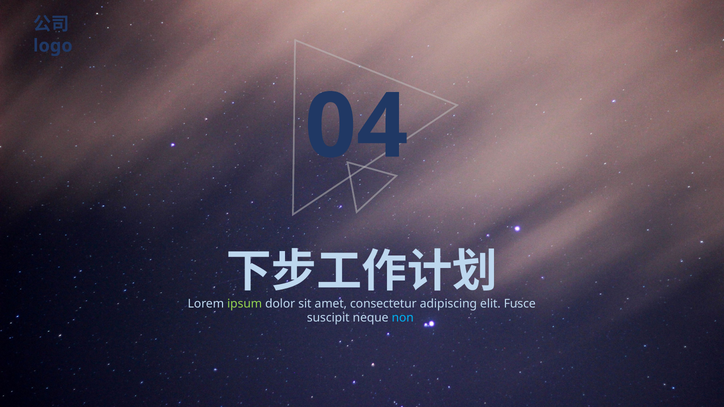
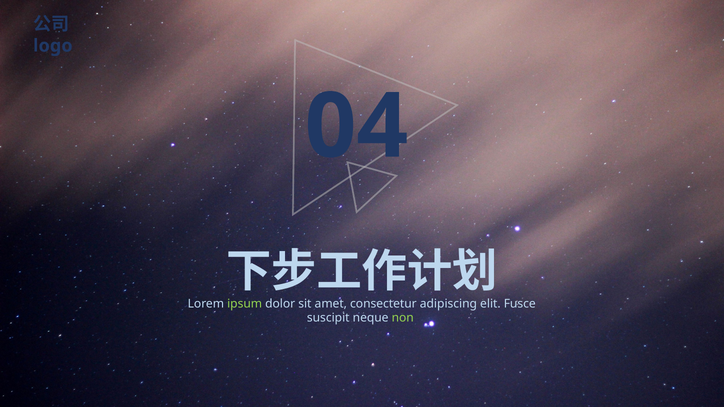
non colour: light blue -> light green (403, 318)
